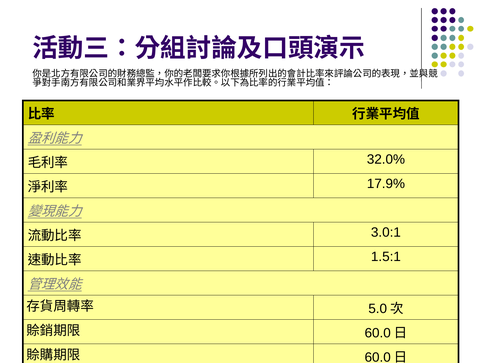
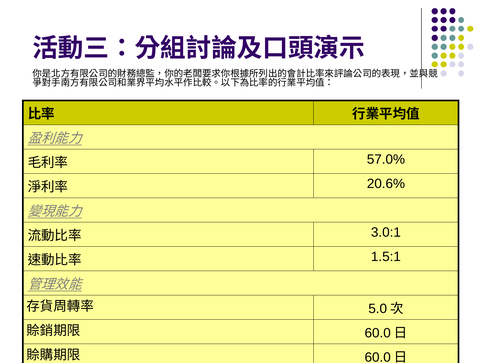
32.0%: 32.0% -> 57.0% (386, 159)
17.9%: 17.9% -> 20.6% (386, 184)
